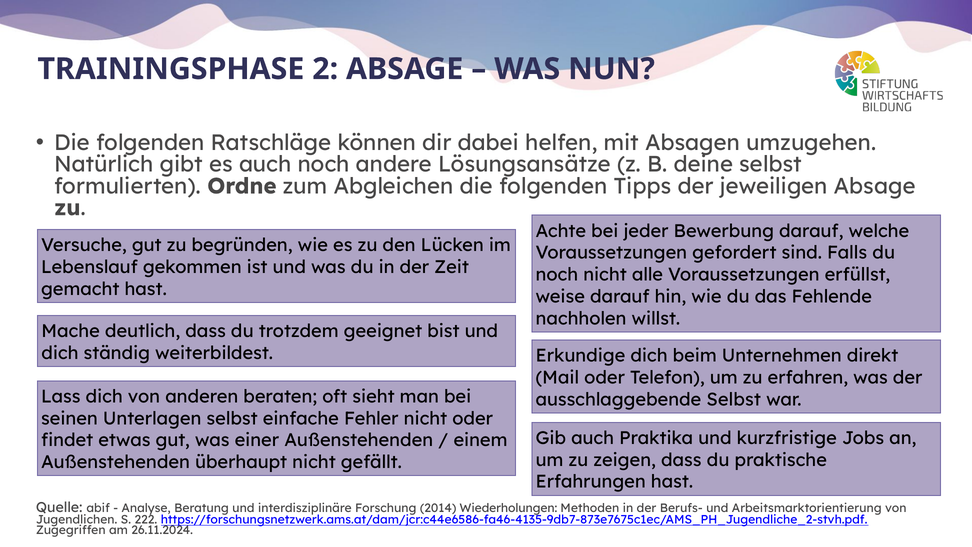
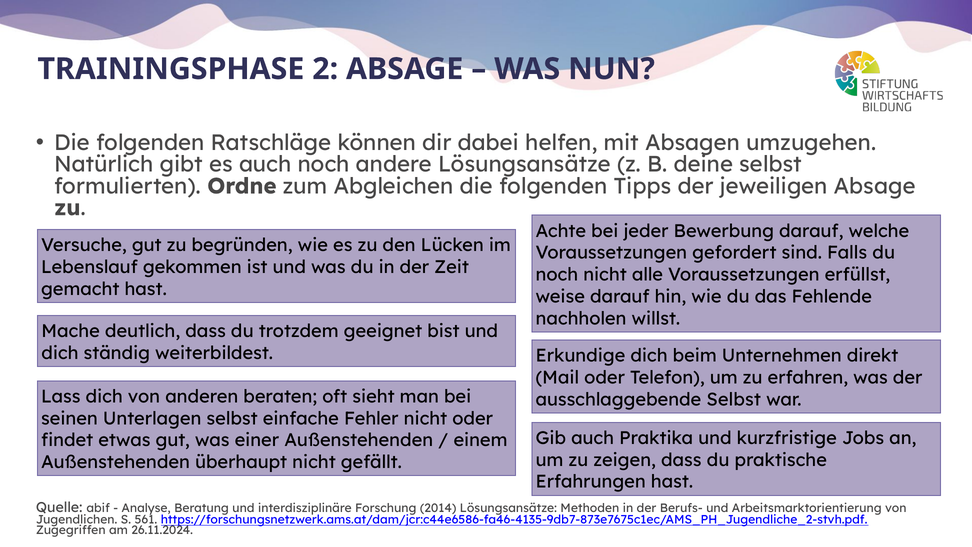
2014 Wiederholungen: Wiederholungen -> Lösungsansätze (508, 508)
222: 222 -> 561 (146, 519)
